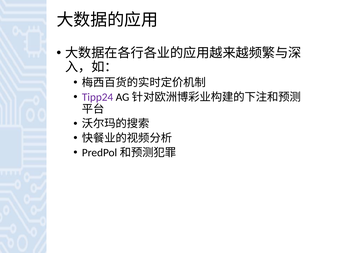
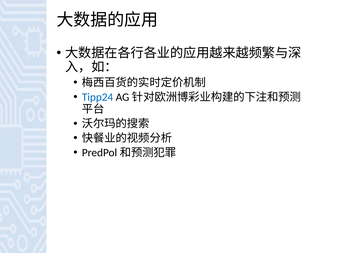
Tipp24 colour: purple -> blue (98, 97)
